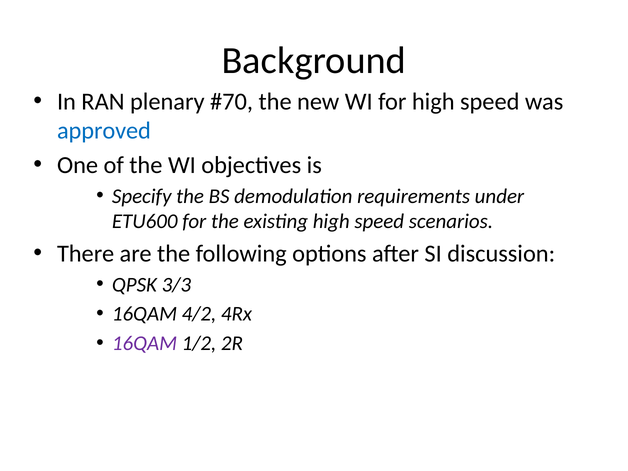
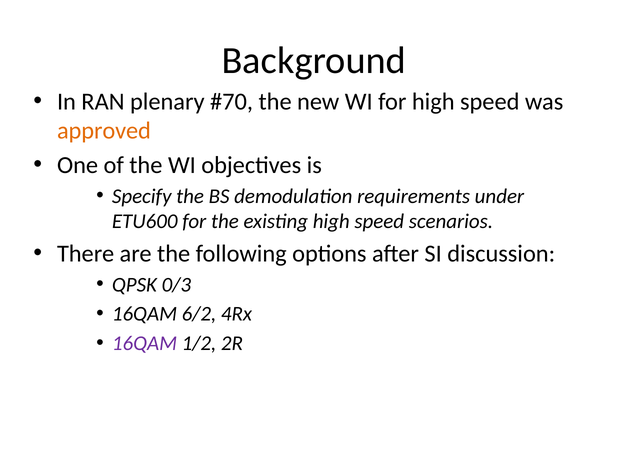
approved colour: blue -> orange (104, 131)
3/3: 3/3 -> 0/3 (176, 285)
4/2: 4/2 -> 6/2 (199, 314)
